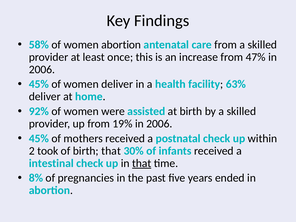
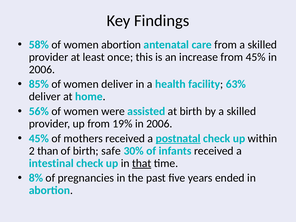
from 47%: 47% -> 45% (256, 57)
45%: 45% -> 85% (39, 84)
92%: 92% -> 56% (39, 111)
postnatal underline: none -> present (178, 138)
took: took -> than (48, 151)
birth that: that -> safe (111, 151)
